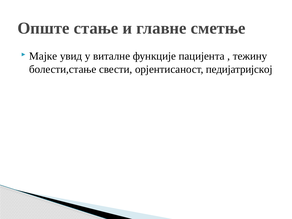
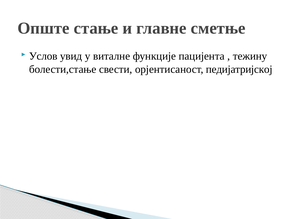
Мајке: Мајке -> Услов (43, 56)
